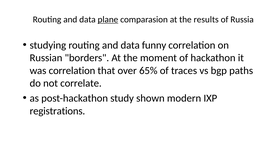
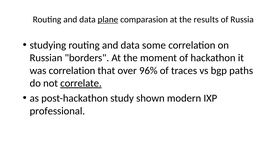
funny: funny -> some (154, 45)
65%: 65% -> 96% (148, 71)
correlate underline: none -> present (81, 84)
registrations: registrations -> professional (57, 111)
